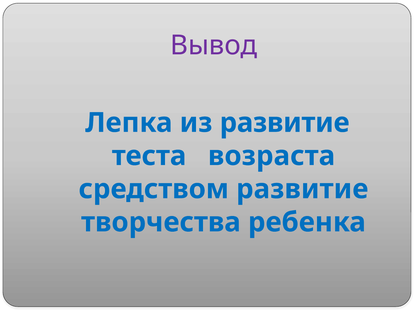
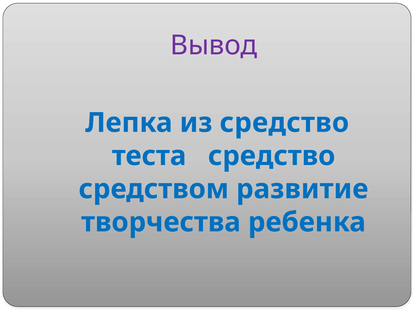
из развитие: развитие -> средство (284, 123)
теста возраста: возраста -> средство (272, 156)
